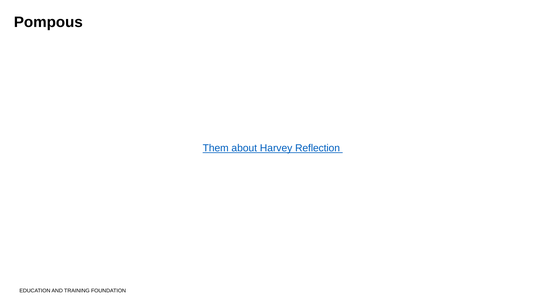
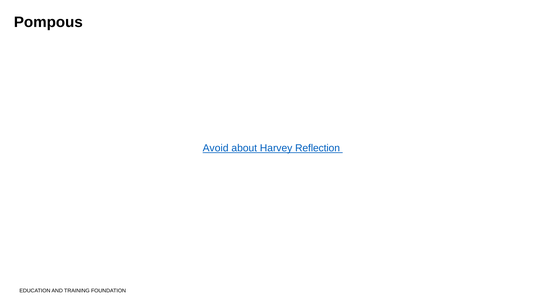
Them: Them -> Avoid (216, 148)
